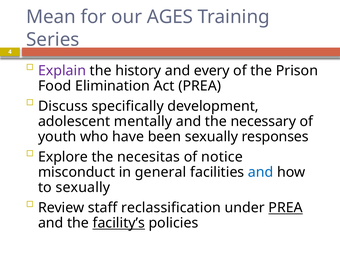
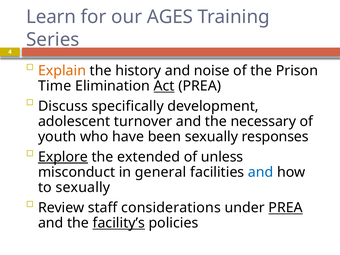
Mean: Mean -> Learn (51, 17)
Explain colour: purple -> orange (62, 71)
every: every -> noise (212, 71)
Food: Food -> Time (55, 86)
Act underline: none -> present (164, 86)
mentally: mentally -> turnover (143, 121)
Explore underline: none -> present (63, 157)
necesitas: necesitas -> extended (149, 157)
notice: notice -> unless (222, 157)
reclassification: reclassification -> considerations (171, 208)
